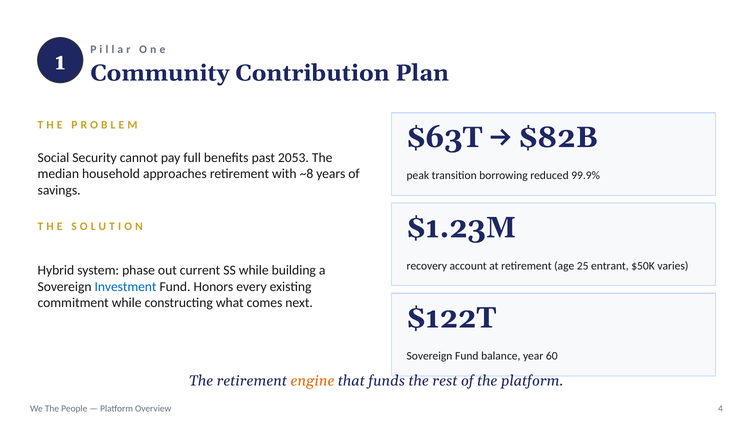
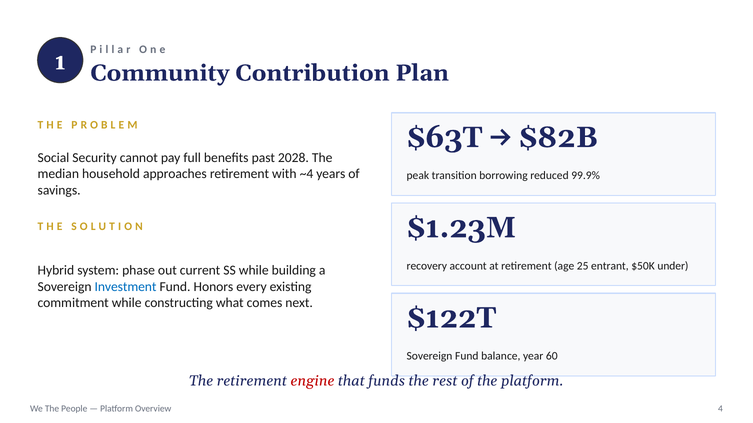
2053: 2053 -> 2028 (293, 158)
~8: ~8 -> ~4 (306, 174)
varies: varies -> under (673, 266)
engine colour: orange -> red (313, 381)
